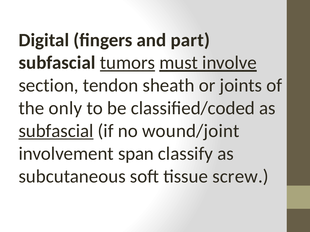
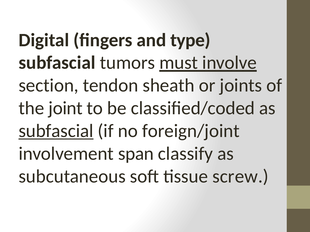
part: part -> type (190, 40)
tumors underline: present -> none (127, 63)
only: only -> joint (66, 108)
wound/joint: wound/joint -> foreign/joint (191, 131)
